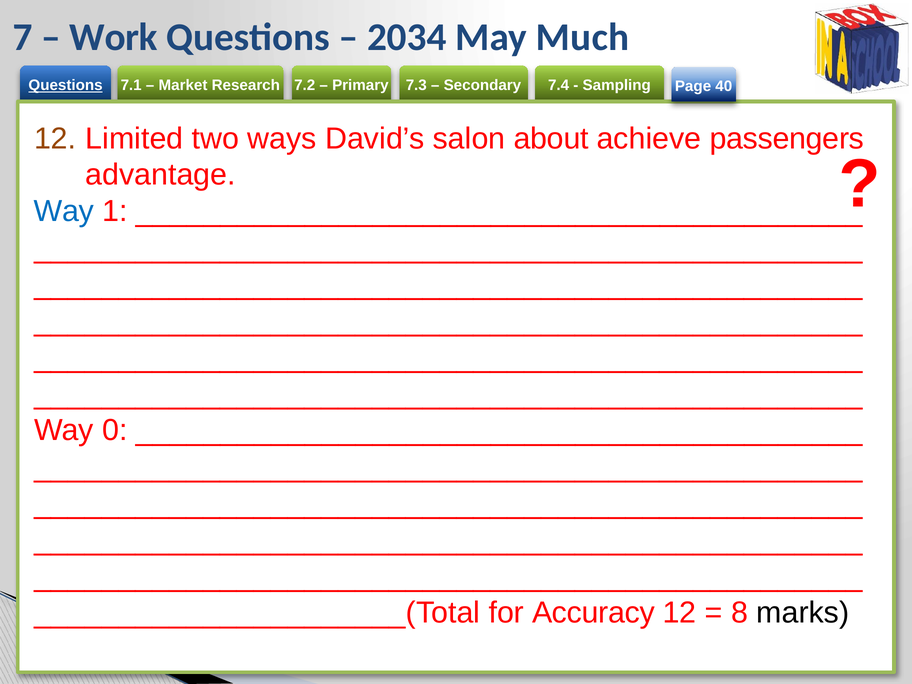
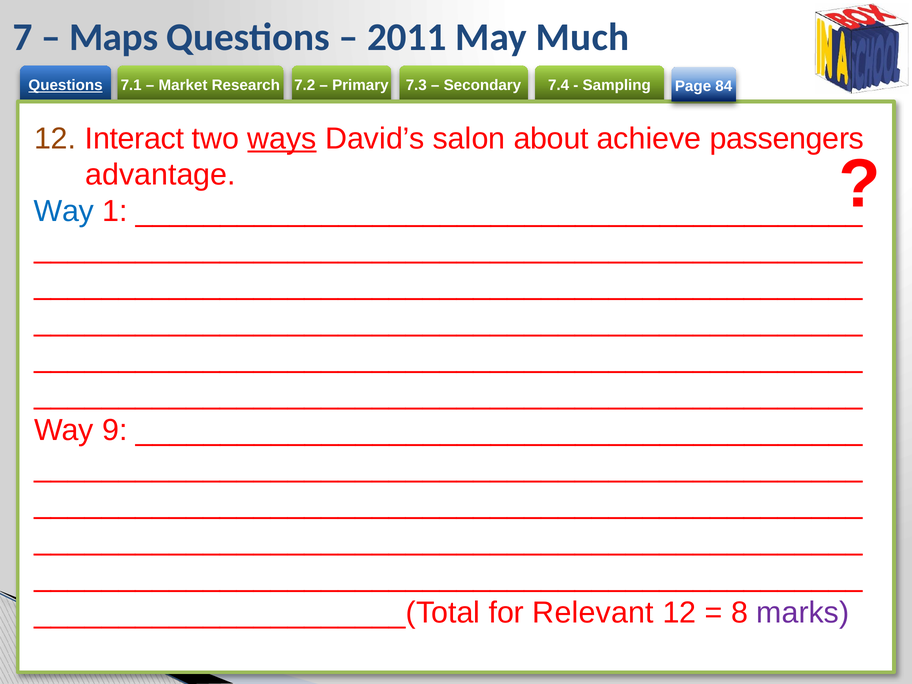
Work: Work -> Maps (114, 37)
2034: 2034 -> 2011 (407, 37)
40: 40 -> 84 (724, 86)
Limited: Limited -> Interact (134, 138)
ways underline: none -> present (282, 138)
0: 0 -> 9 (115, 430)
Accuracy: Accuracy -> Relevant (593, 613)
marks colour: black -> purple (803, 613)
